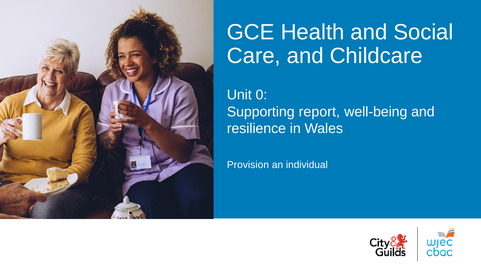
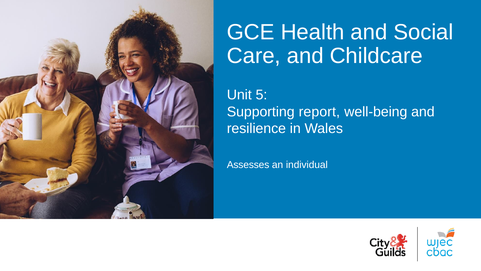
0: 0 -> 5 (261, 95)
Provision: Provision -> Assesses (248, 165)
